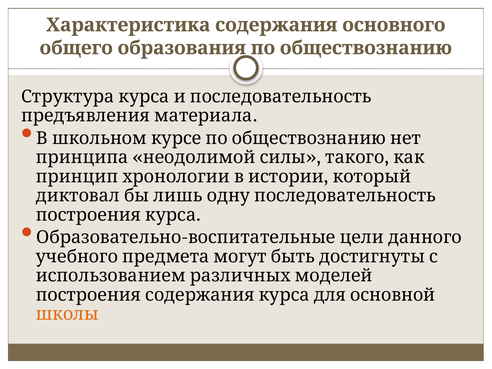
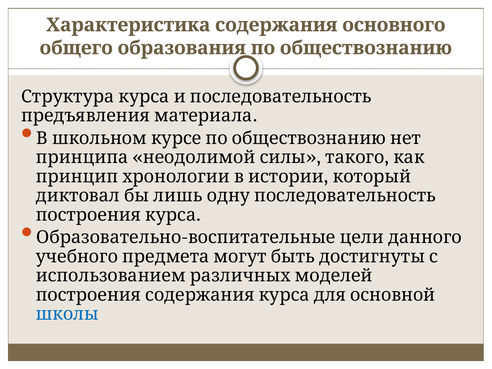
школы colour: orange -> blue (67, 314)
